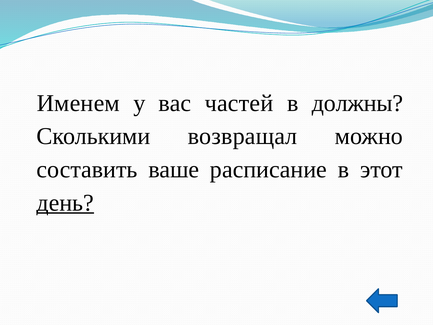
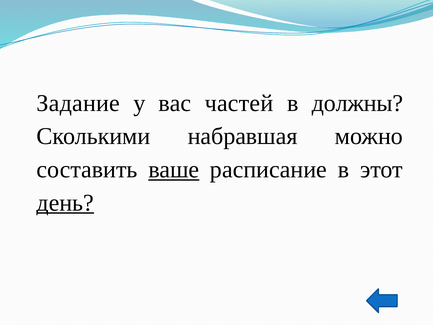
Именем: Именем -> Задание (78, 103)
возвращал: возвращал -> набравшая (243, 136)
ваше underline: none -> present (174, 169)
